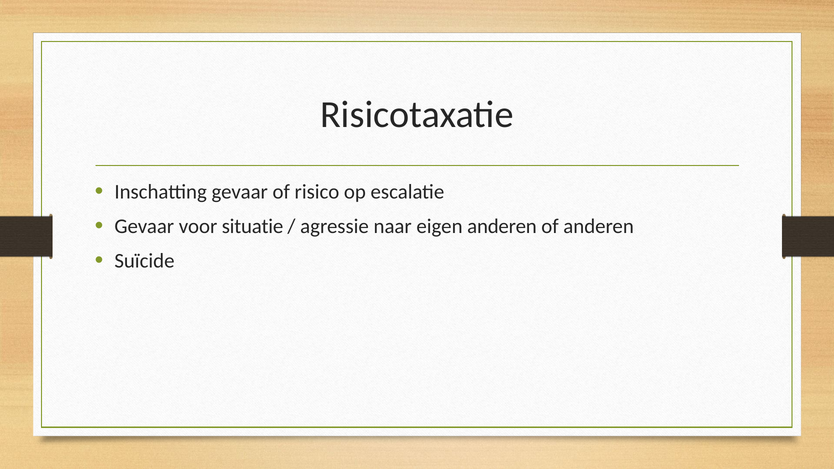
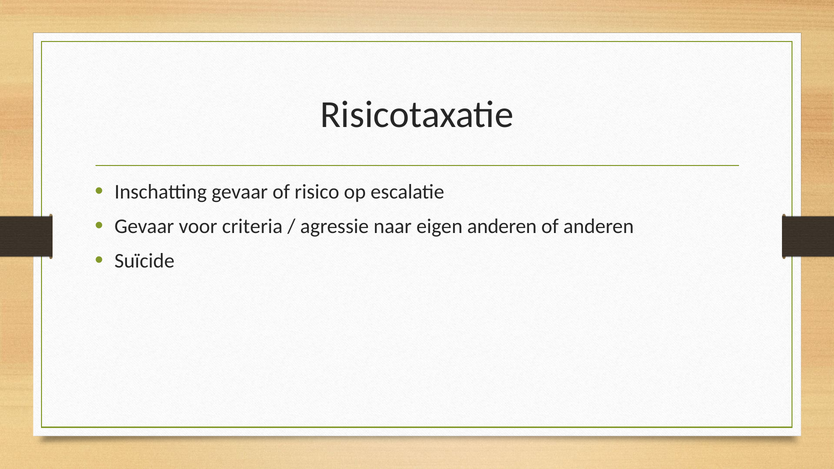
situatie: situatie -> criteria (252, 226)
